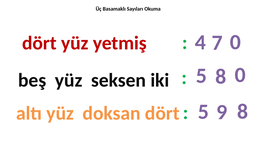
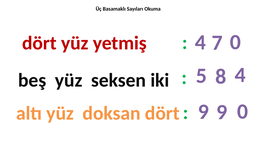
8 0: 0 -> 4 (240, 75)
5: 5 -> 9 (203, 112)
9 8: 8 -> 0 (243, 112)
